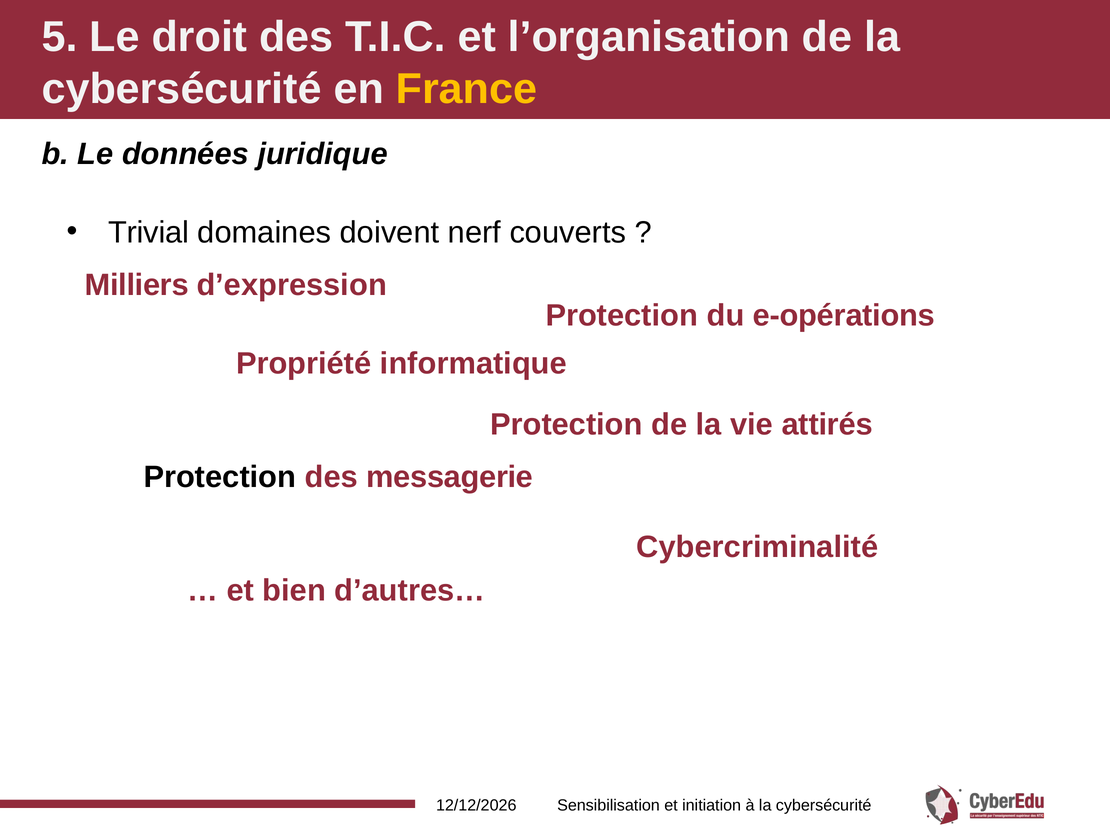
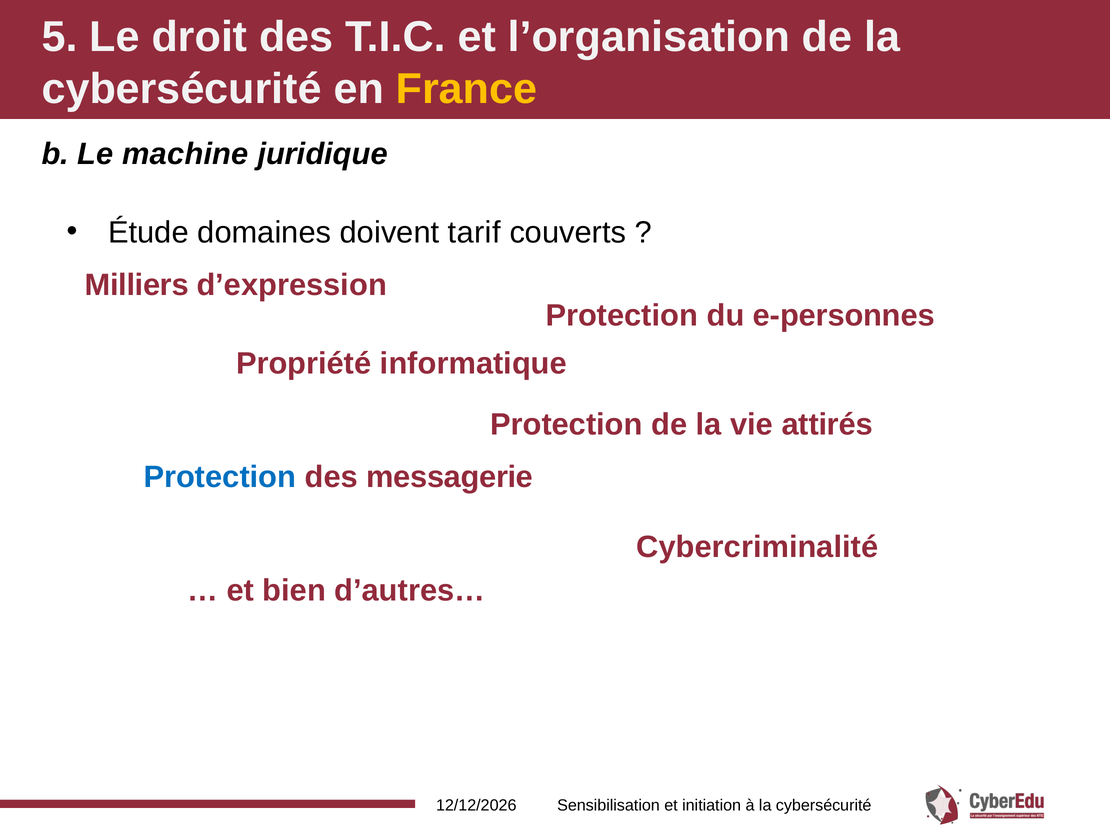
données: données -> machine (185, 154)
Trivial: Trivial -> Étude (149, 233)
nerf: nerf -> tarif (474, 233)
e-opérations: e-opérations -> e-personnes (844, 316)
Protection colour: black -> blue (220, 477)
